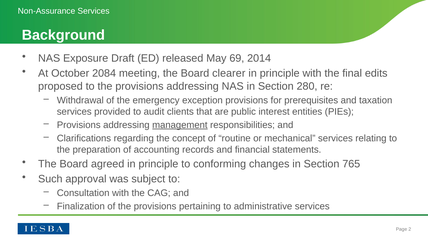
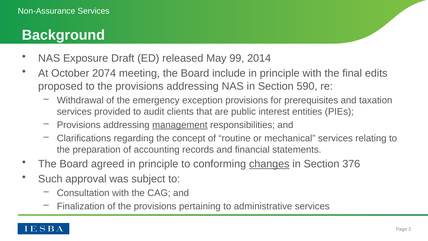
69: 69 -> 99 (237, 58)
2084: 2084 -> 2074 (104, 73)
clearer: clearer -> include (229, 73)
280: 280 -> 590 (307, 86)
changes underline: none -> present (269, 164)
765: 765 -> 376 (351, 164)
